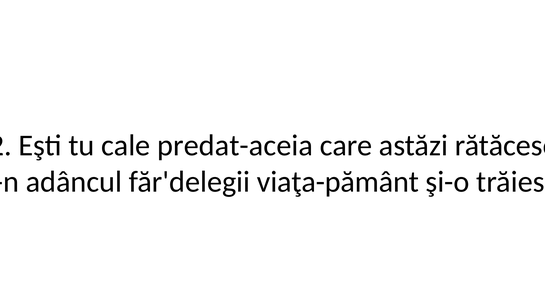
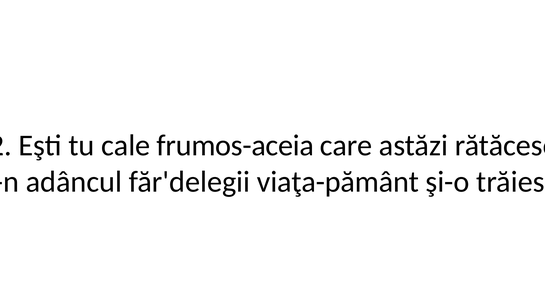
predat-aceia: predat-aceia -> frumos-aceia (235, 145)
